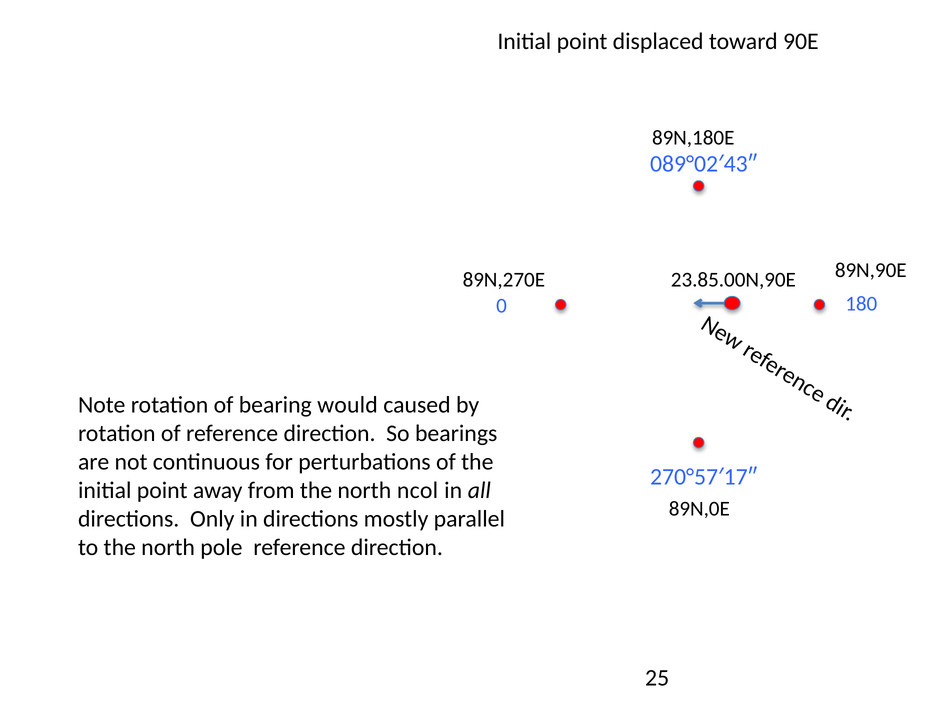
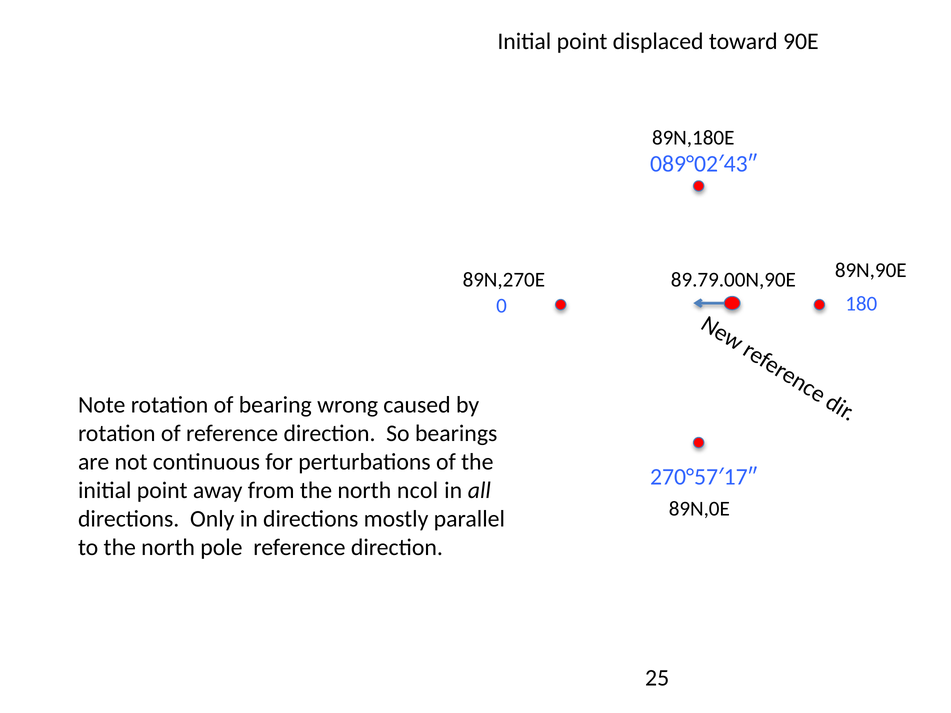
23.85.00N,90E: 23.85.00N,90E -> 89.79.00N,90E (733, 280)
would: would -> wrong (348, 405)
